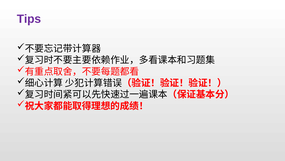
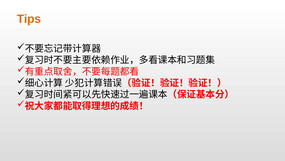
Tips colour: purple -> orange (29, 19)
